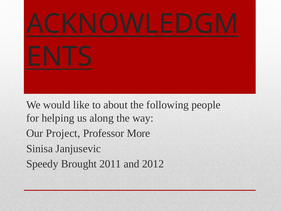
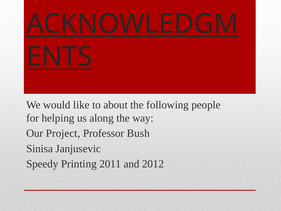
More: More -> Bush (138, 133)
Brought: Brought -> Printing (79, 164)
